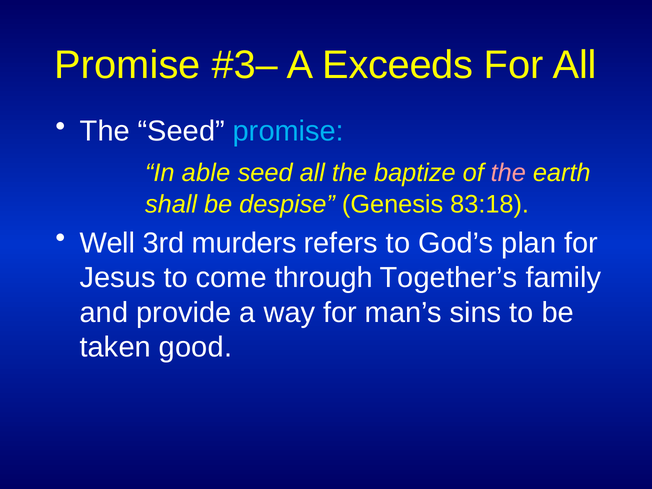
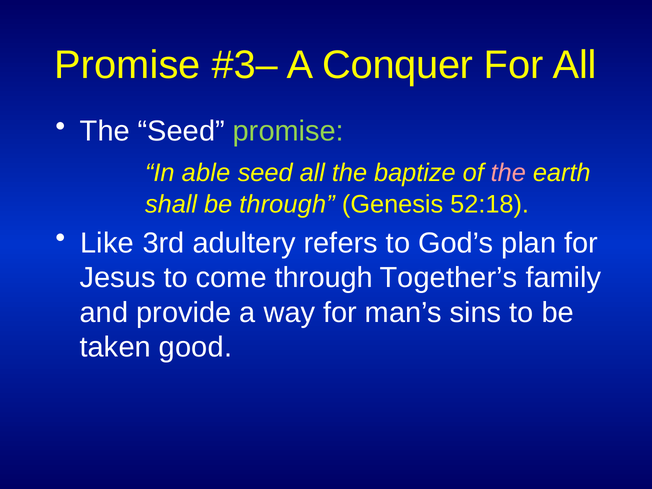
Exceeds: Exceeds -> Conquer (398, 65)
promise colour: light blue -> light green (288, 131)
be despise: despise -> through (287, 204)
83:18: 83:18 -> 52:18 (490, 204)
Well: Well -> Like (107, 243)
murders: murders -> adultery (244, 243)
